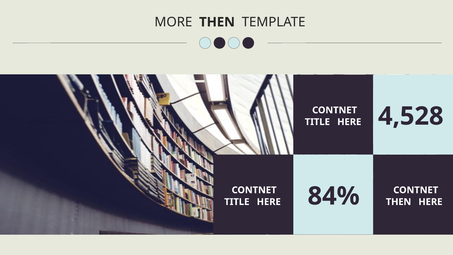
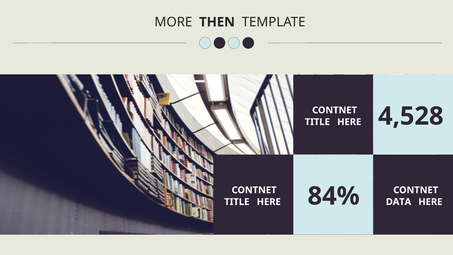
THEN: THEN -> DATA (399, 202)
